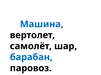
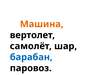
Машина colour: blue -> orange (42, 24)
